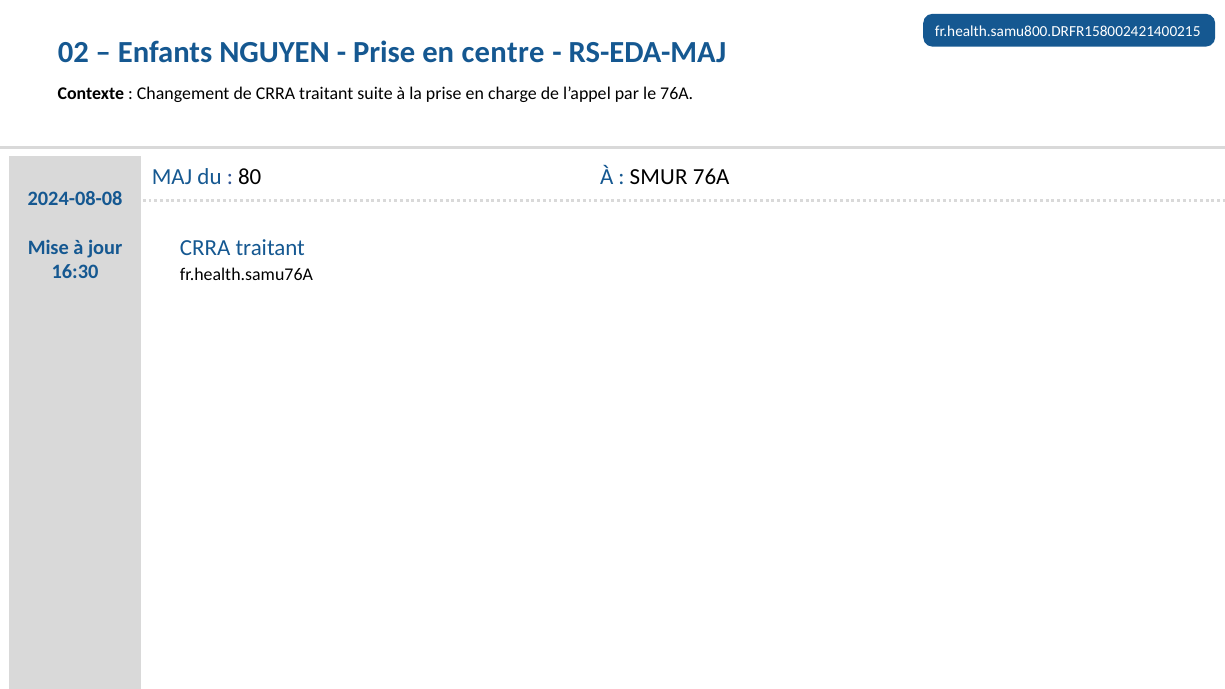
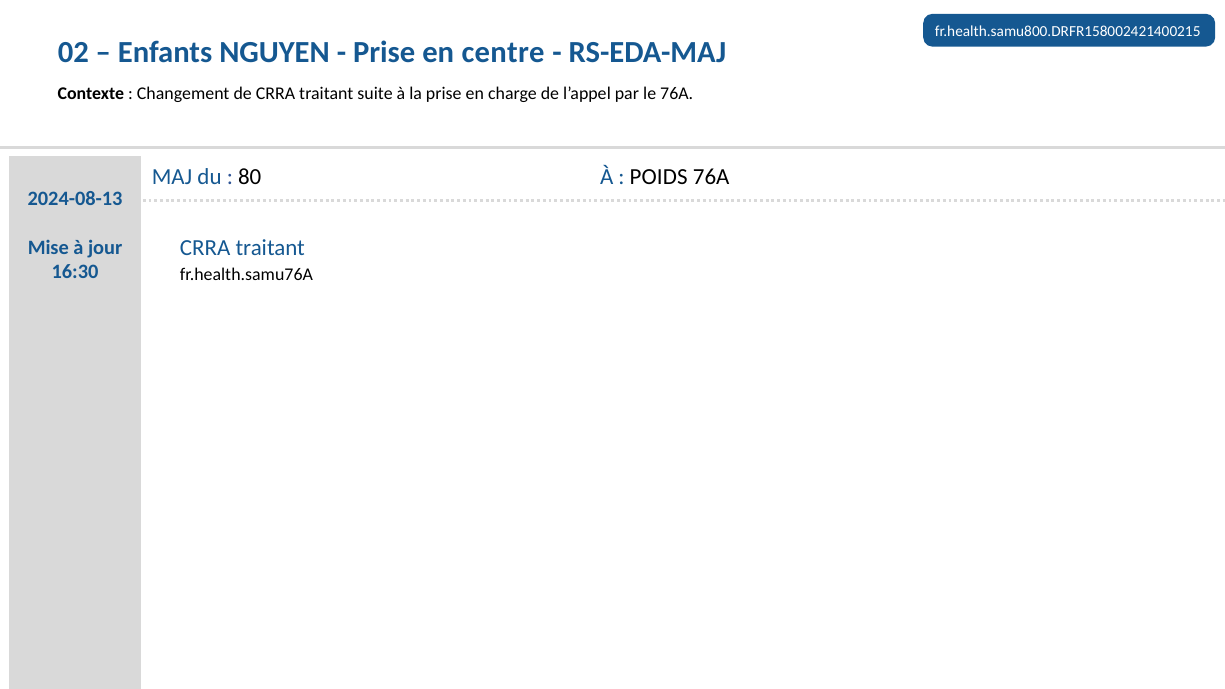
SMUR: SMUR -> POIDS (659, 177)
2024-08-08: 2024-08-08 -> 2024-08-13 (75, 199)
